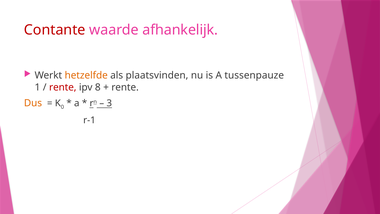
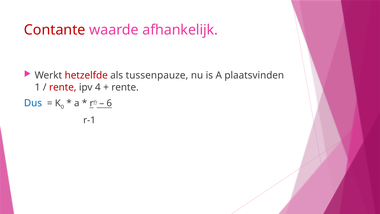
hetzelfde colour: orange -> red (86, 75)
plaatsvinden: plaatsvinden -> tussenpauze (157, 75)
tussenpauze: tussenpauze -> plaatsvinden (254, 75)
8: 8 -> 4 (98, 87)
Dus colour: orange -> blue (33, 103)
3: 3 -> 6 (109, 103)
